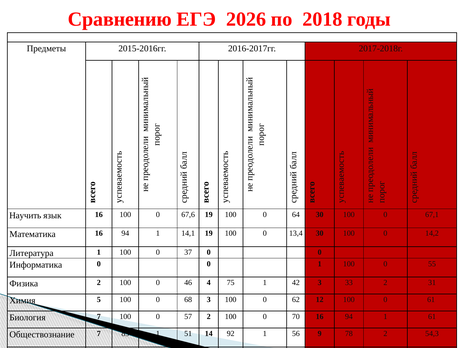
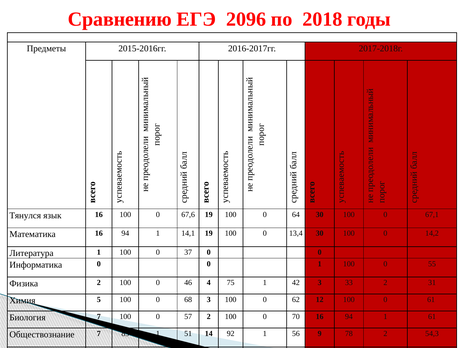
2026: 2026 -> 2096 (246, 19)
Научить: Научить -> Тянулся (25, 215)
